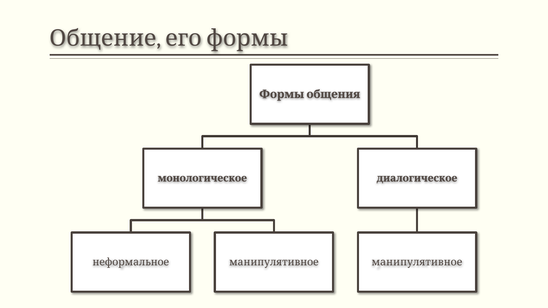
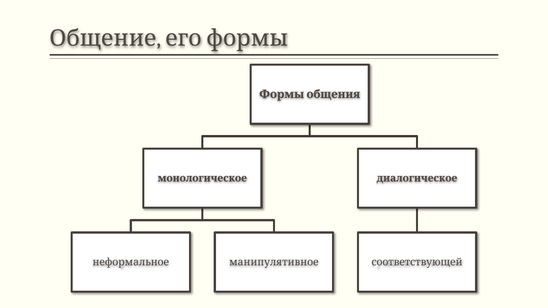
манипулятивное: манипулятивное -> соответствующей (417, 262)
